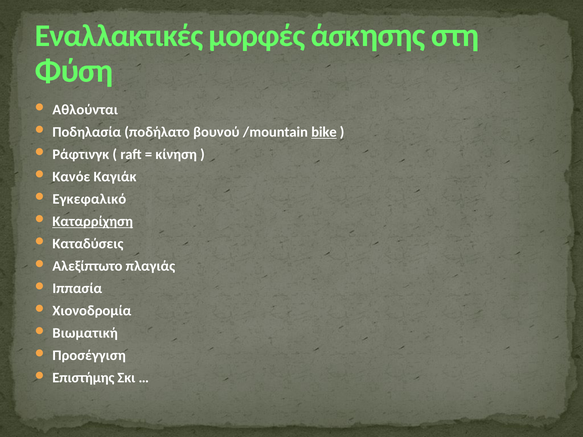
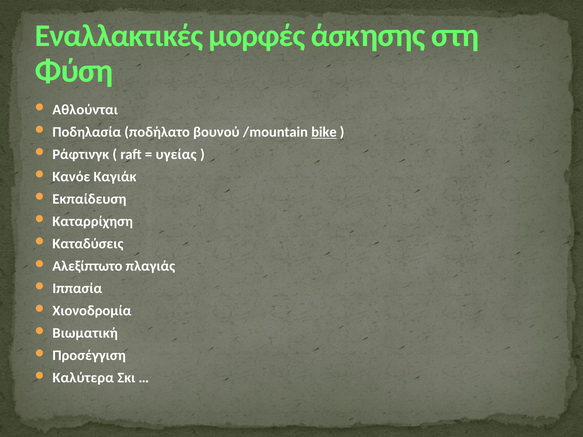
κίνηση: κίνηση -> υγείας (176, 155)
Εγκεφαλικό: Εγκεφαλικό -> Εκπαίδευση (89, 199)
Καταρρίχηση underline: present -> none (93, 222)
Επιστήμης: Επιστήμης -> Καλύτερα (83, 378)
